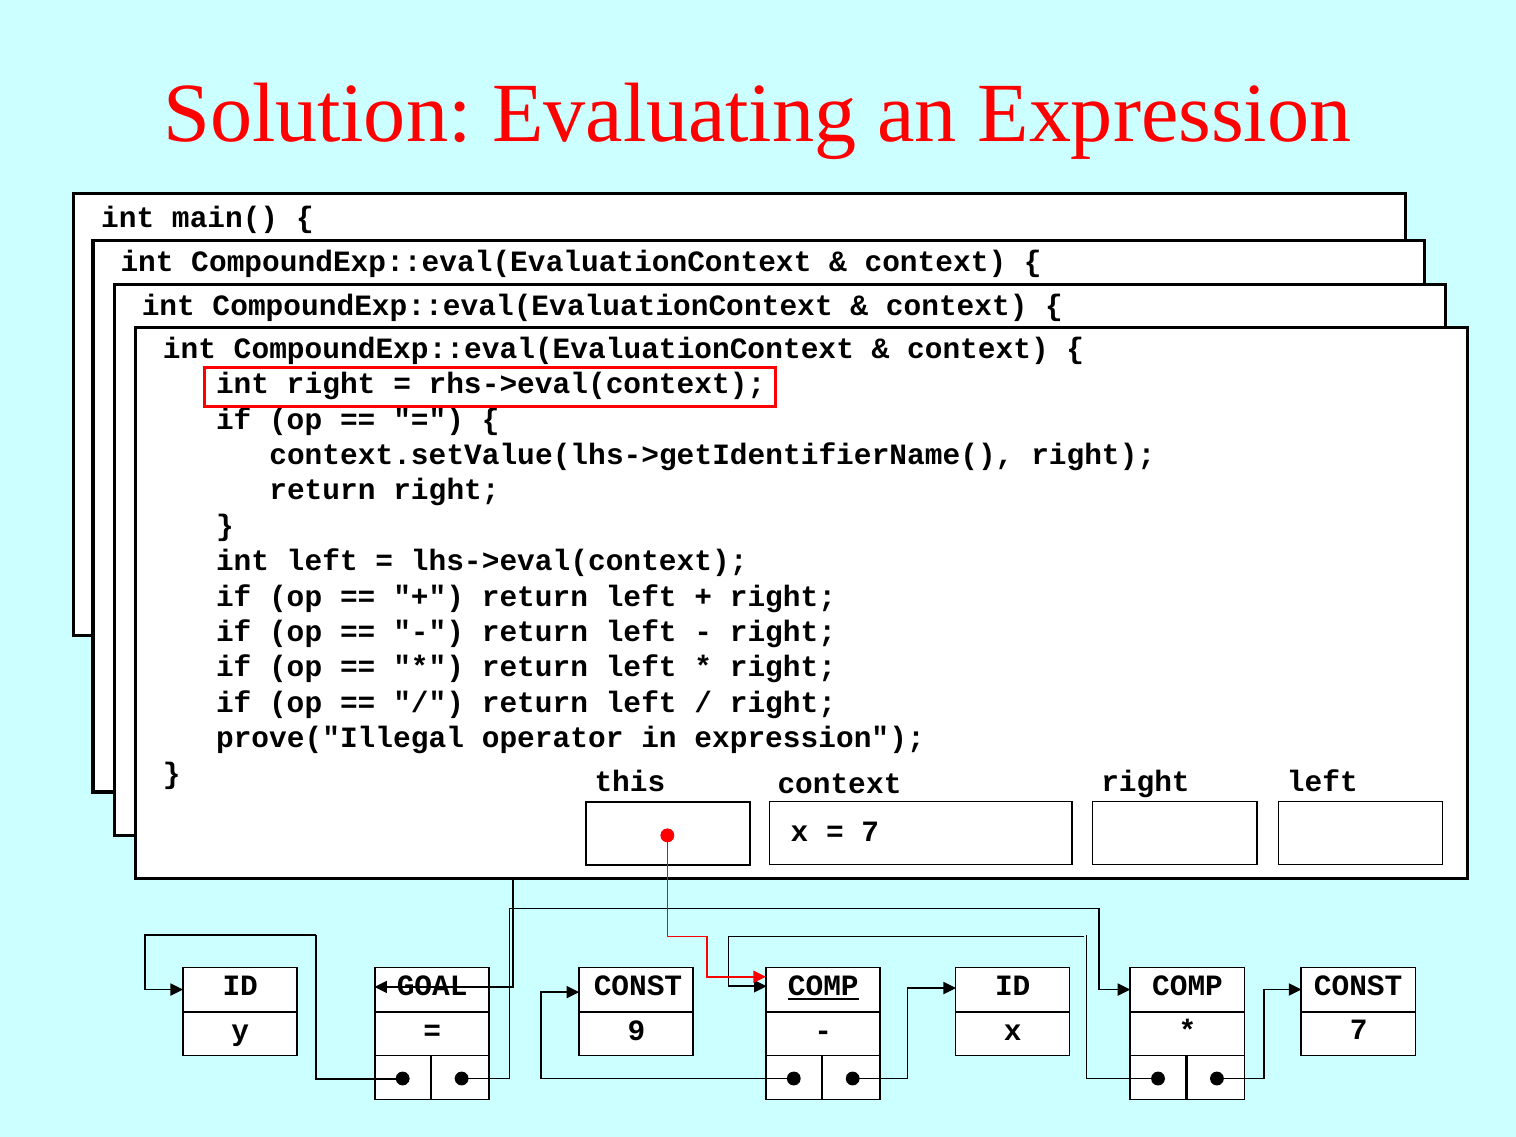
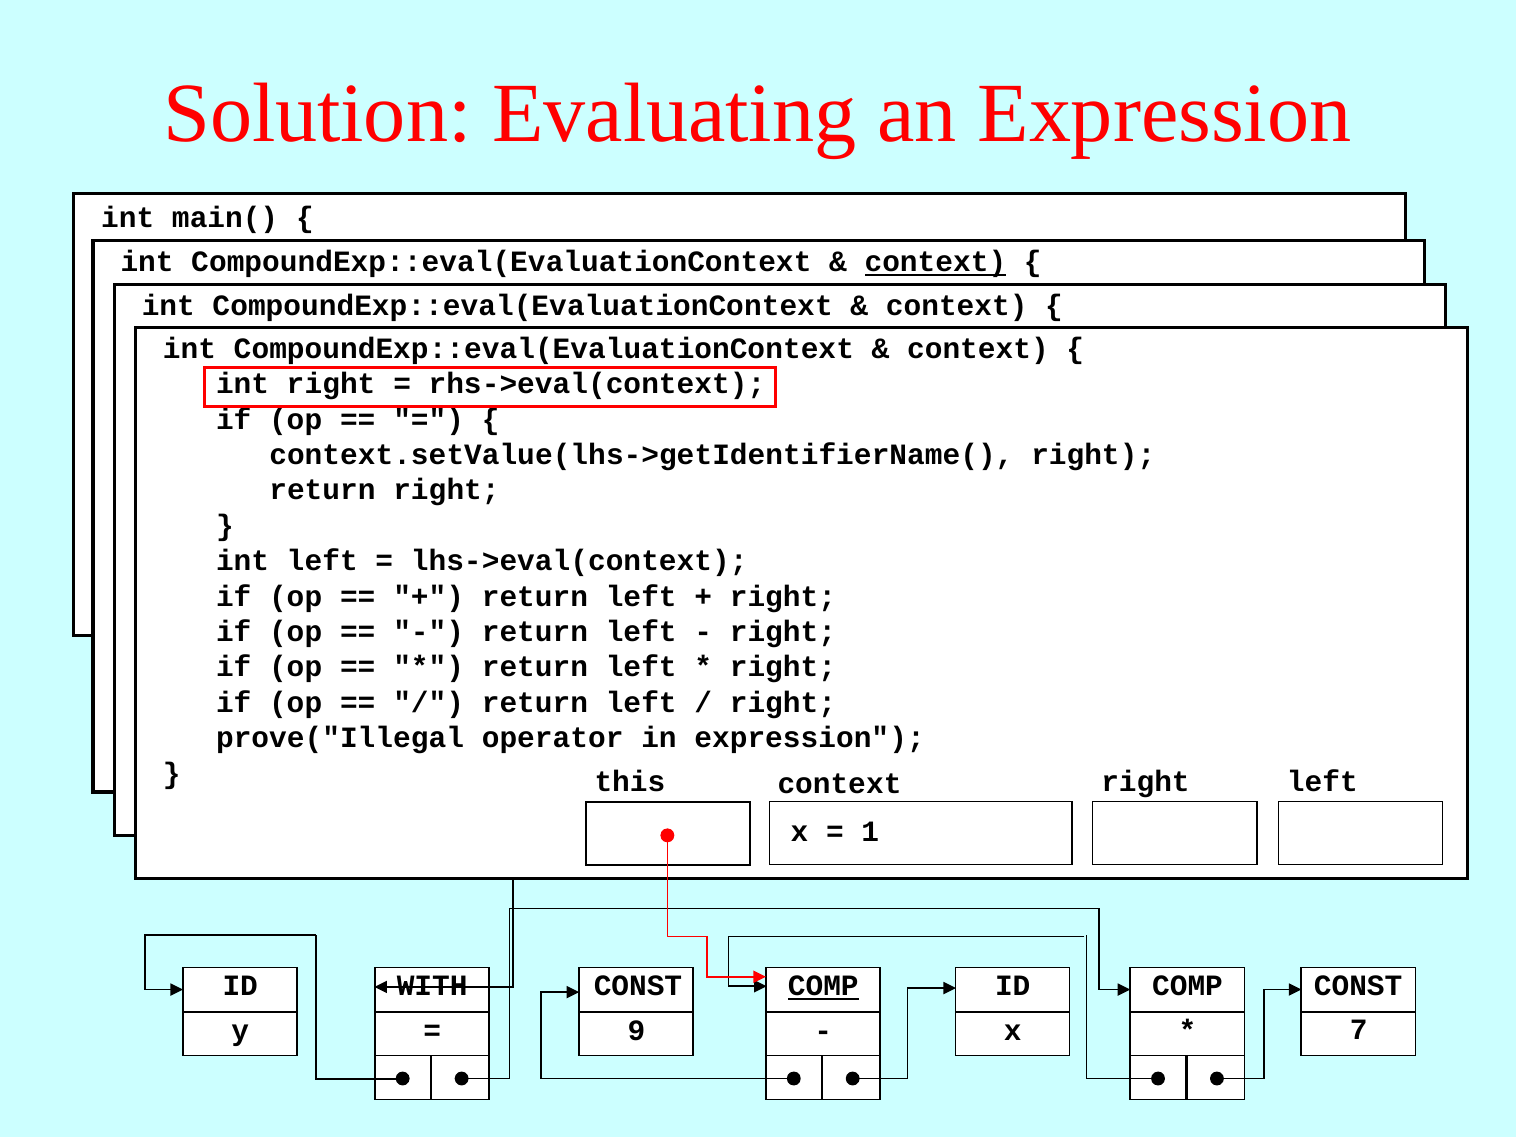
context underline: none -> present (935, 262)
7: 7 -> 1 (870, 832)
GOAL: GOAL -> WITH (432, 986)
